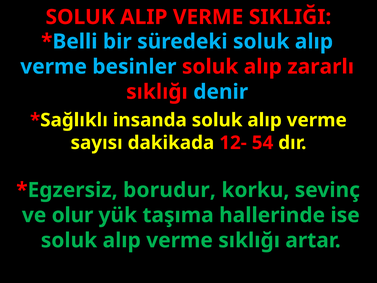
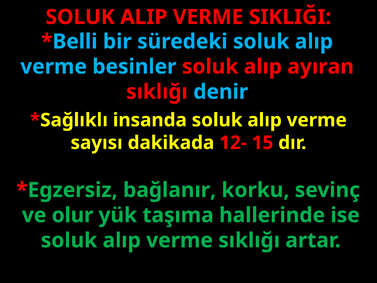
zararlı: zararlı -> ayıran (321, 67)
54: 54 -> 15 (263, 143)
borudur: borudur -> bağlanır (170, 190)
